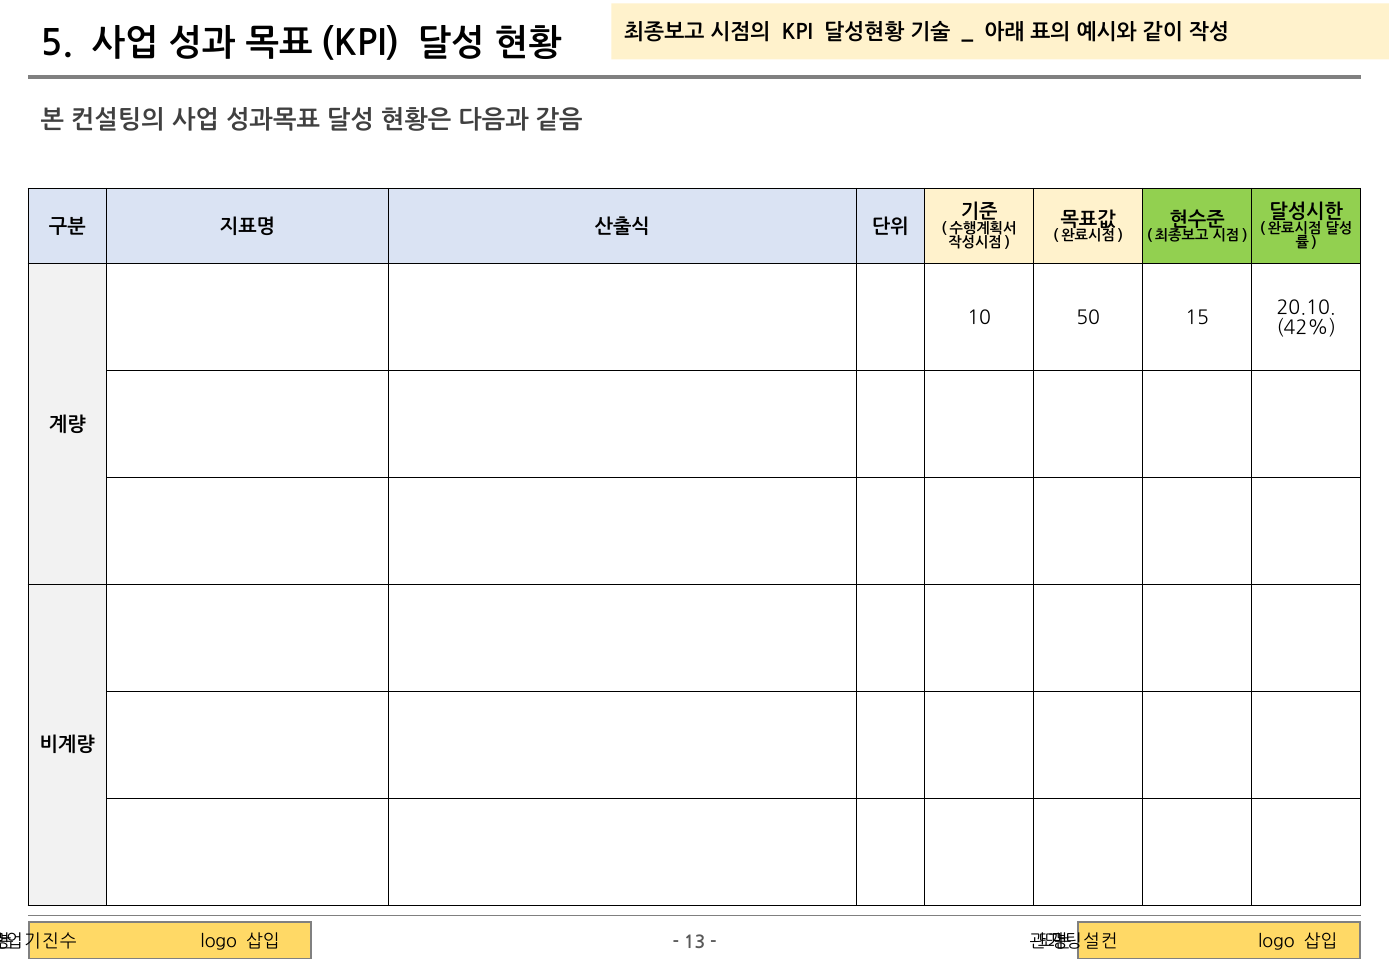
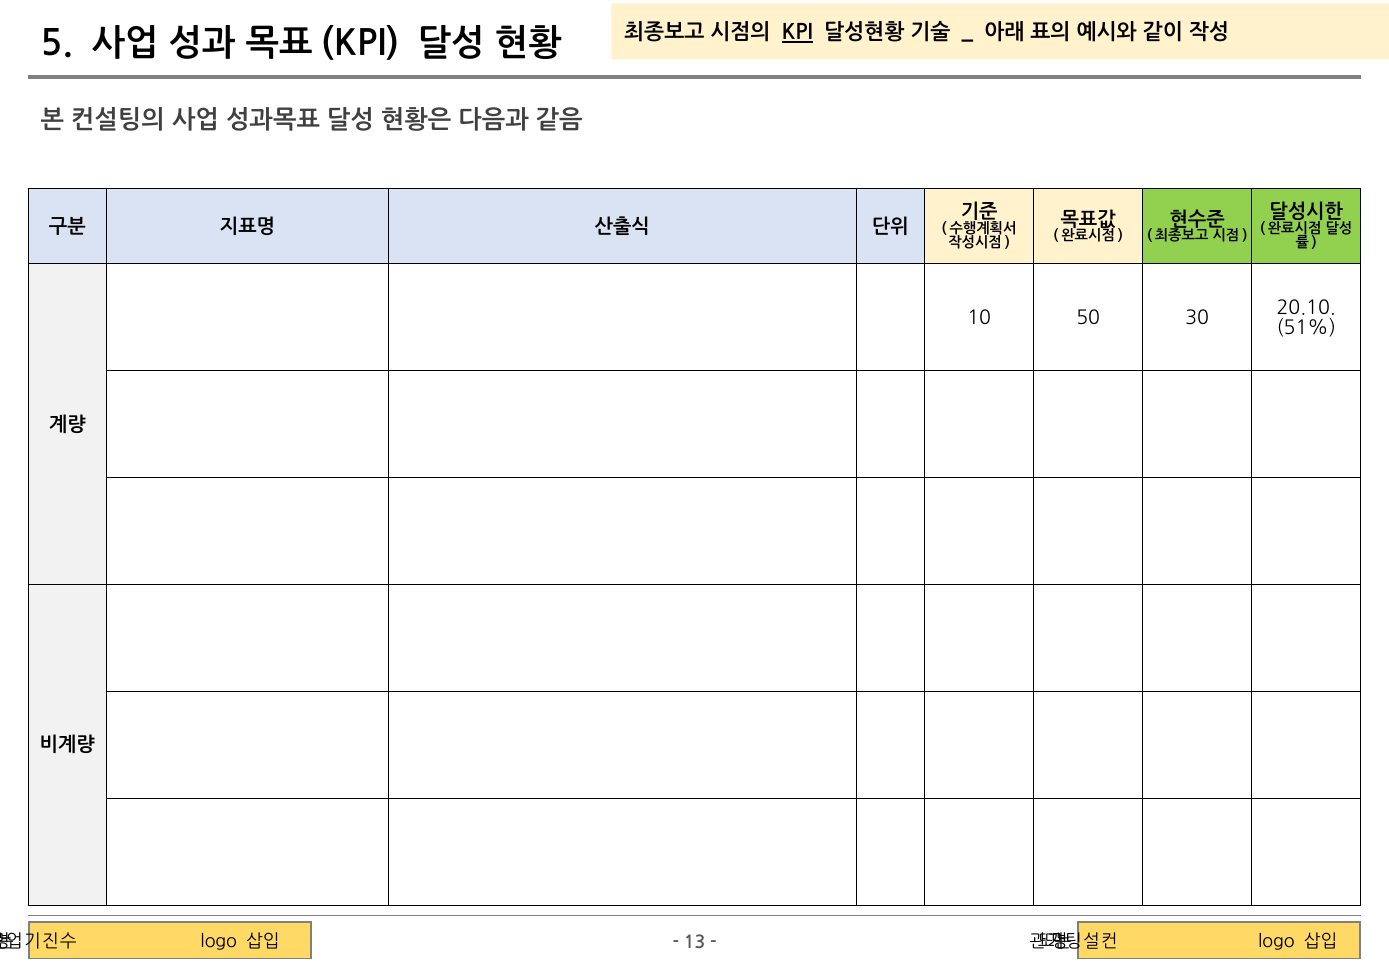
KPI underline: none -> present (797, 33)
15: 15 -> 30 (1197, 318)
42%: 42% -> 51% (1306, 328)
